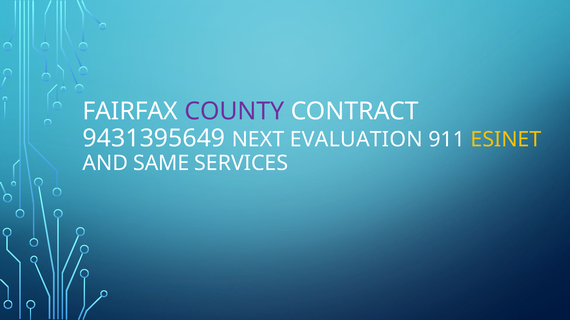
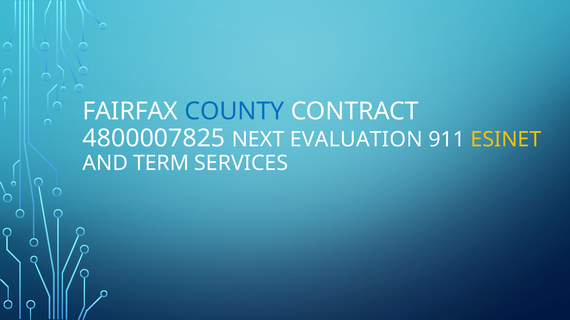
COUNTY colour: purple -> blue (234, 111)
9431395649: 9431395649 -> 4800007825 (154, 138)
SAME: SAME -> TERM (161, 163)
